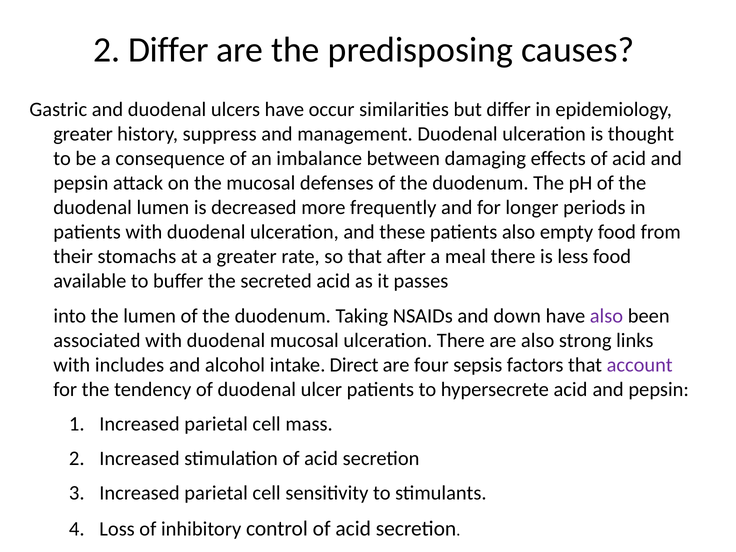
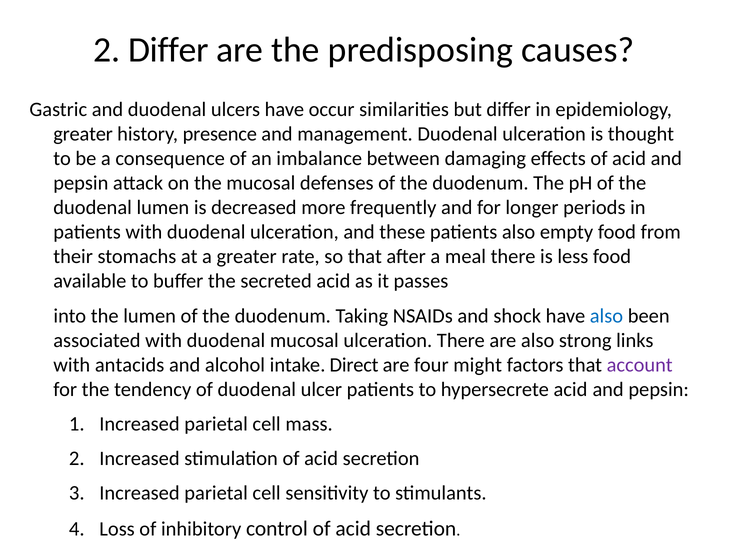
suppress: suppress -> presence (220, 134)
down: down -> shock (517, 316)
also colour: purple -> blue (606, 316)
includes: includes -> antacids (130, 365)
sepsis: sepsis -> might (478, 365)
